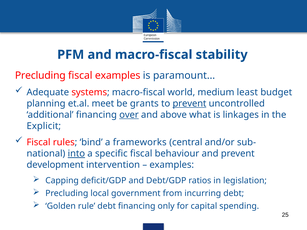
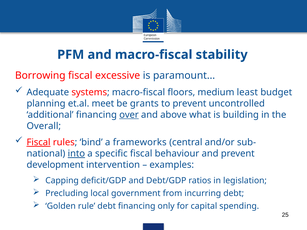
Precluding: Precluding -> Borrowing (40, 76)
fiscal examples: examples -> excessive (118, 76)
world: world -> floors (181, 92)
prevent underline: present -> none (189, 104)
linkages: linkages -> building (241, 115)
Explicit: Explicit -> Overall (44, 126)
Fiscal underline: none -> present (39, 142)
